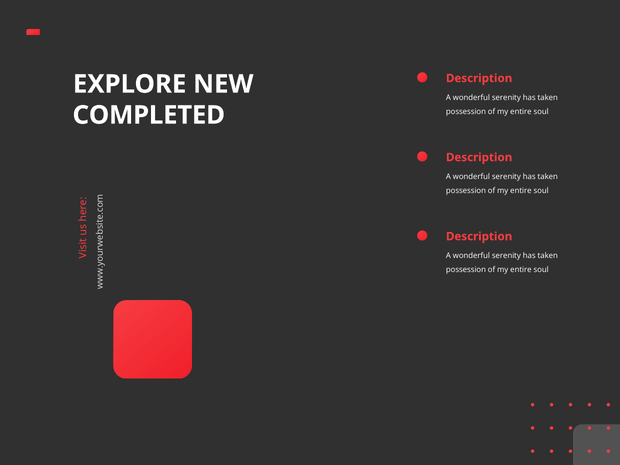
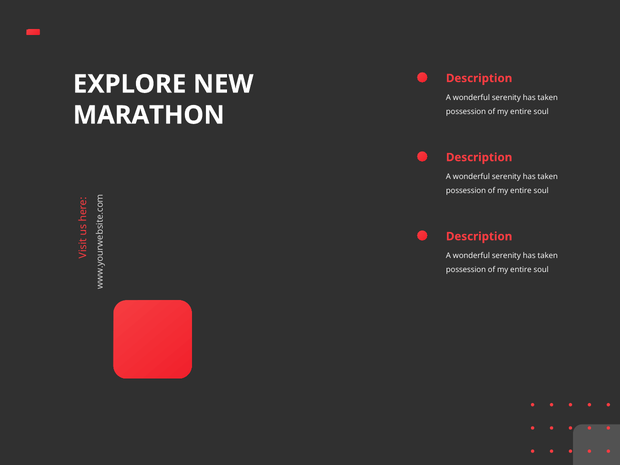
COMPLETED: COMPLETED -> MARATHON (149, 115)
